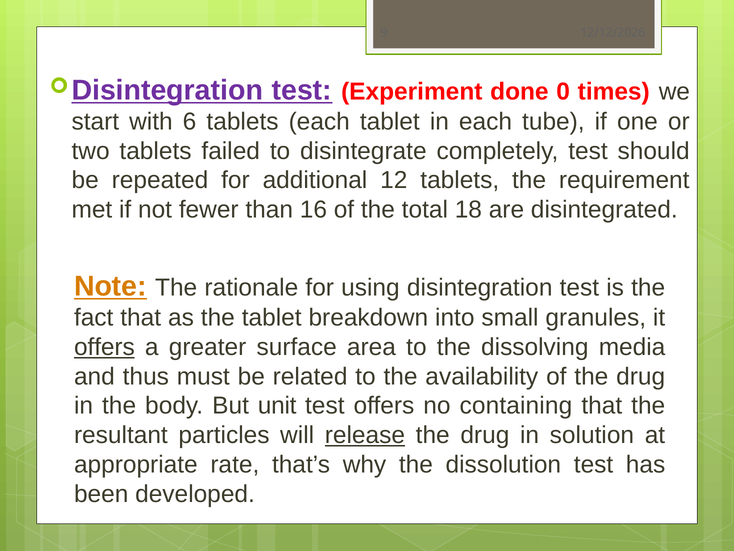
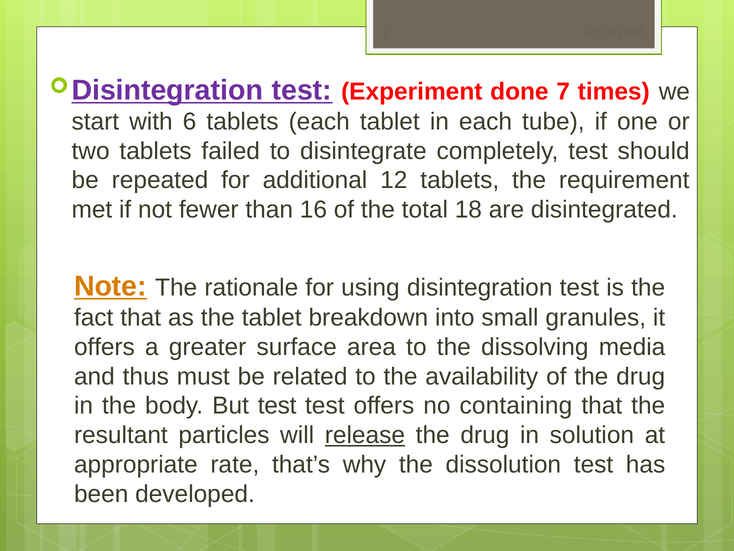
0: 0 -> 7 (563, 91)
offers underline: present -> none (104, 347)
But unit: unit -> test (277, 405)
